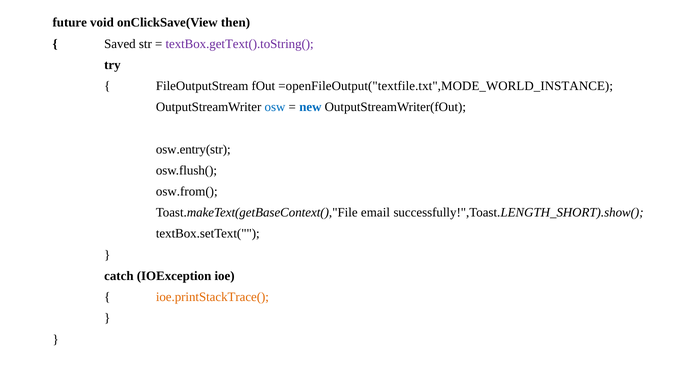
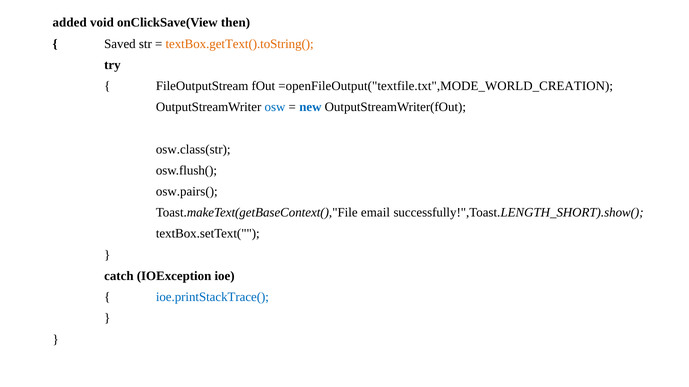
future: future -> added (70, 23)
textBox.getText().toString( colour: purple -> orange (240, 44)
=openFileOutput("textfile.txt",MODE_WORLD_INSTANCE: =openFileOutput("textfile.txt",MODE_WORLD_INSTANCE -> =openFileOutput("textfile.txt",MODE_WORLD_CREATION (446, 86)
osw.entry(str: osw.entry(str -> osw.class(str (193, 149)
osw.from(: osw.from( -> osw.pairs( (187, 192)
ioe.printStackTrace( colour: orange -> blue (212, 297)
